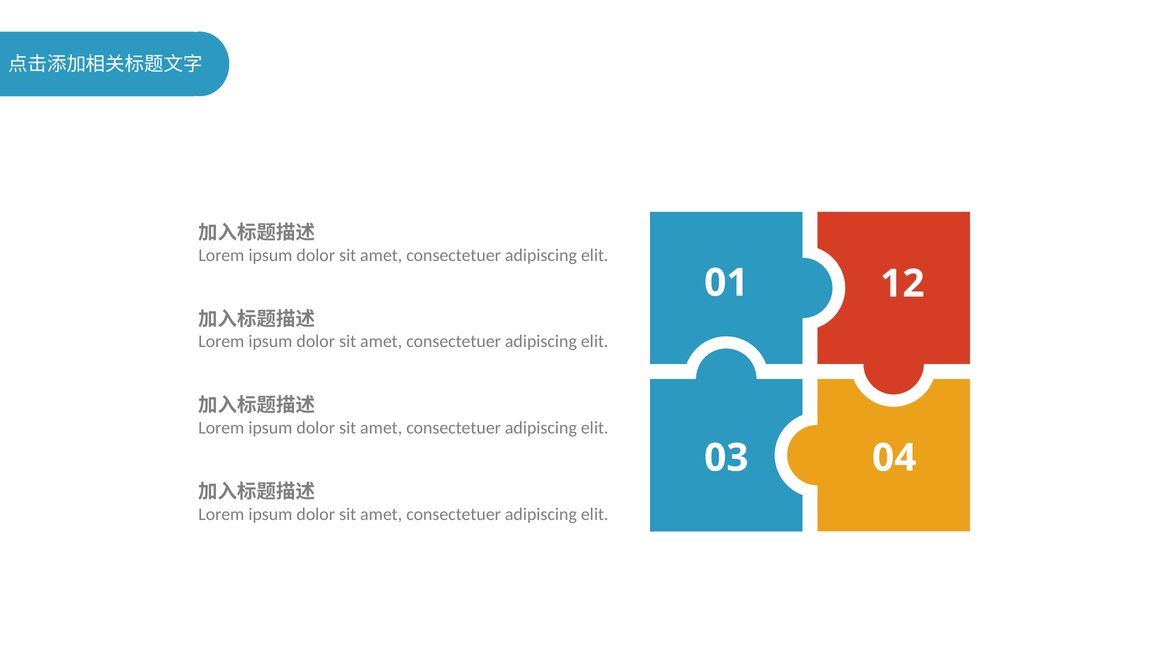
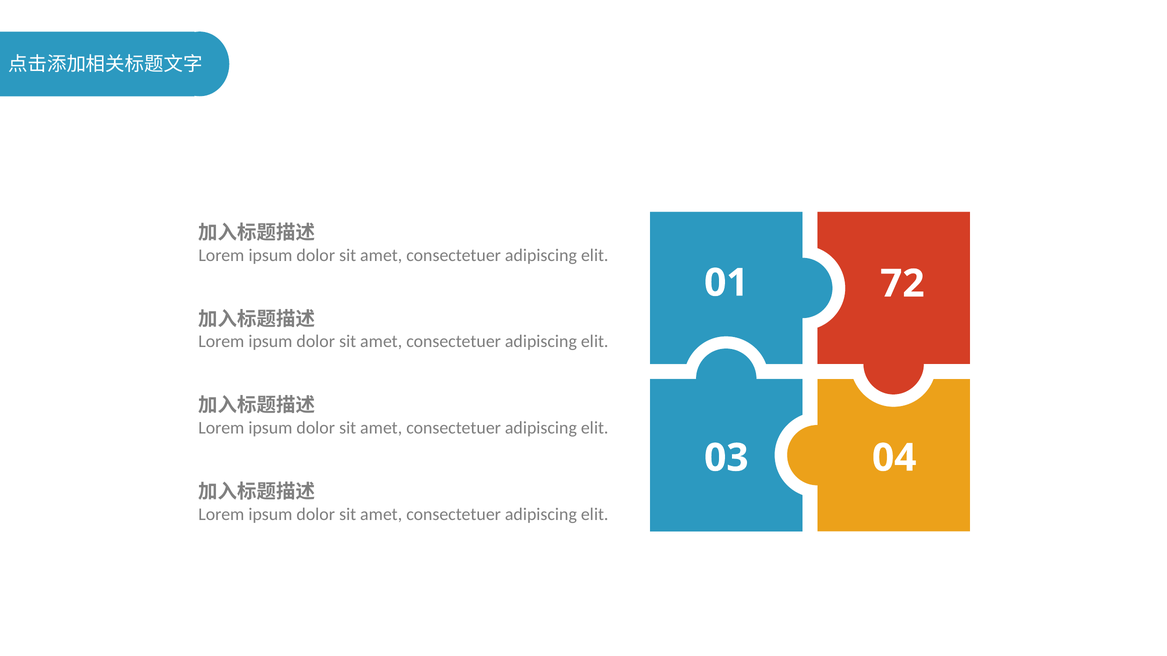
12: 12 -> 72 (902, 284)
